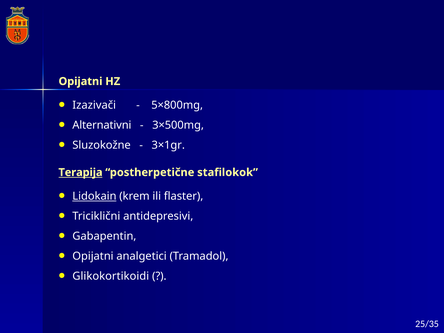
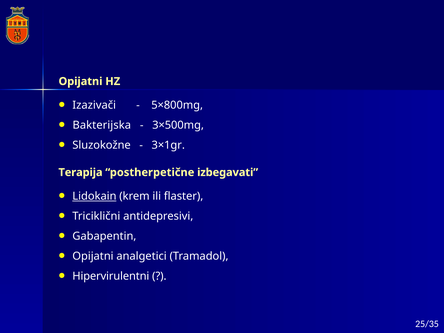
Alternativni: Alternativni -> Bakterijska (102, 125)
Terapija underline: present -> none (81, 172)
stafilokok: stafilokok -> izbegavati (228, 172)
Glikokortikoidi: Glikokortikoidi -> Hipervirulentni (111, 276)
